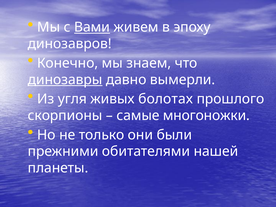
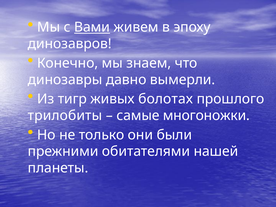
динозавры underline: present -> none (65, 80)
угля: угля -> тигр (72, 99)
скорпионы: скорпионы -> трилобиты (65, 116)
